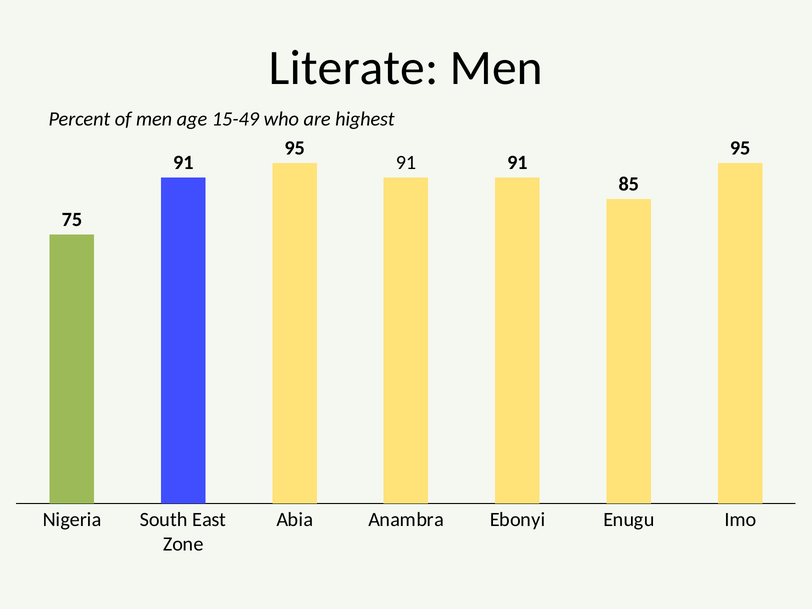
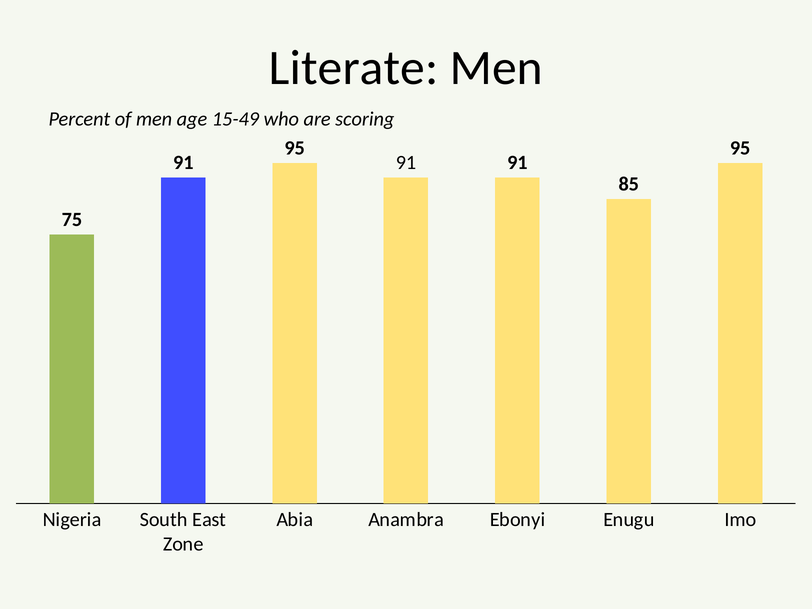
highest: highest -> scoring (365, 119)
